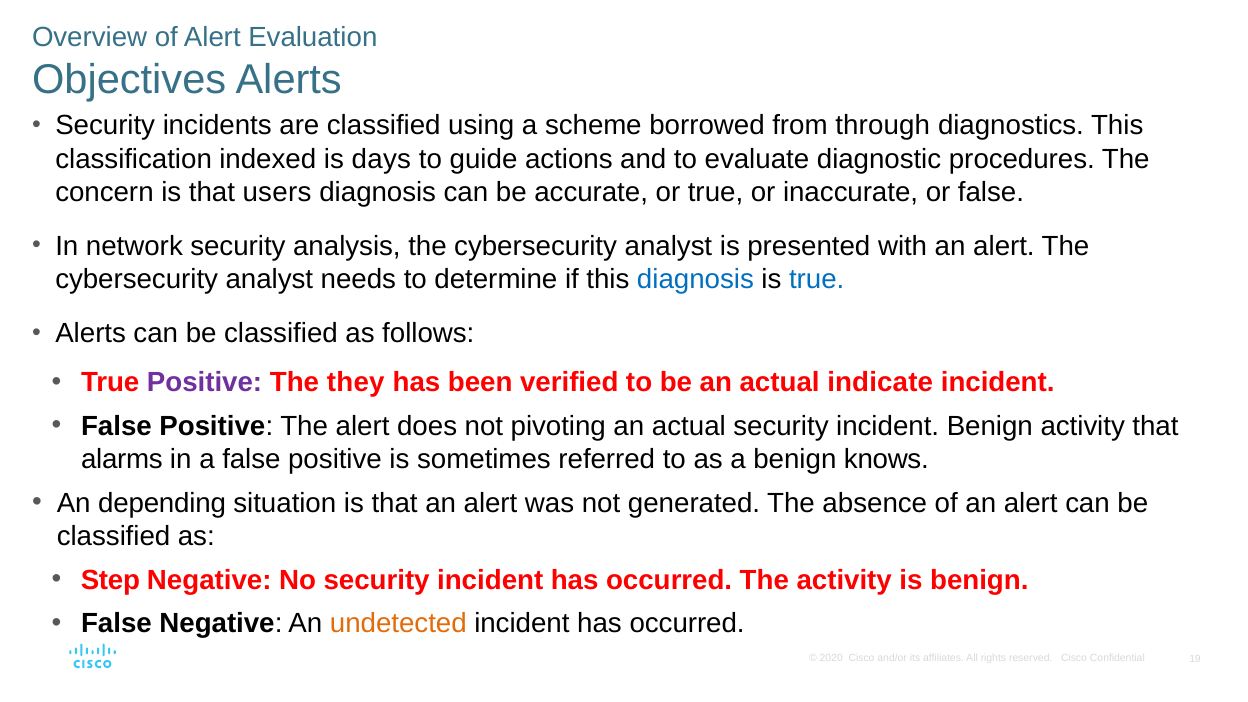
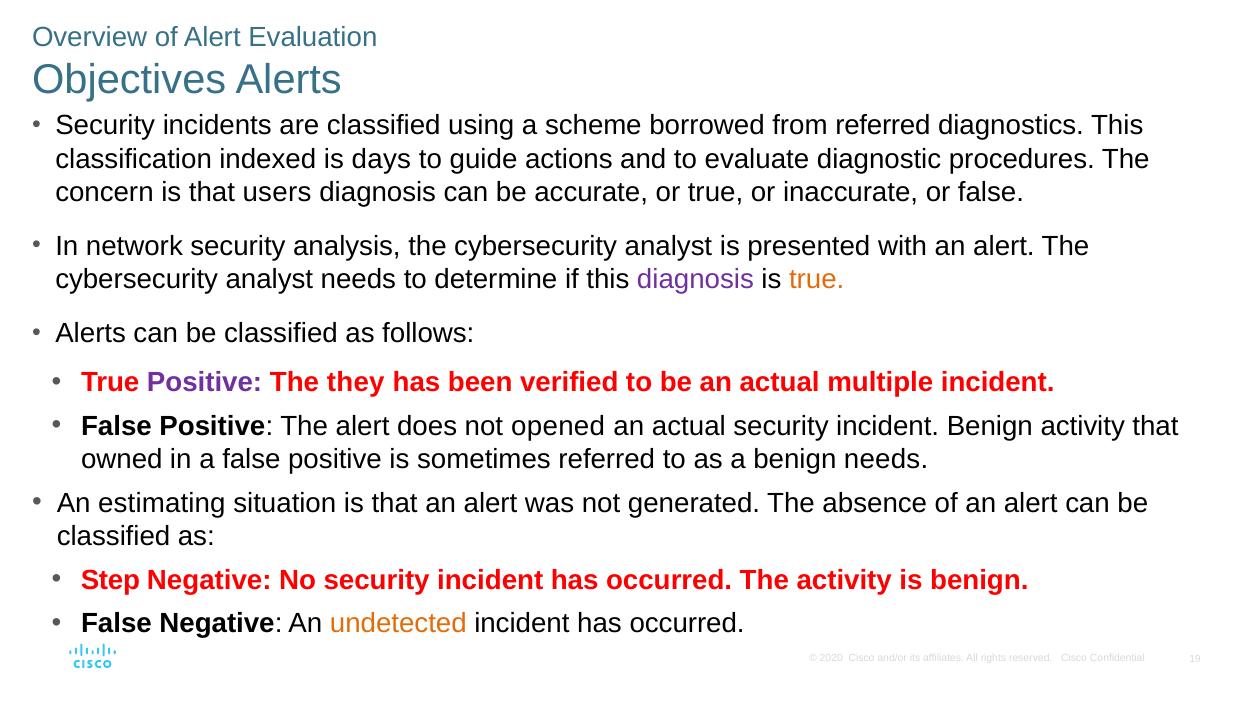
from through: through -> referred (883, 126)
diagnosis colour: blue -> purple (695, 280)
true colour: blue -> orange (817, 280)
indicate: indicate -> multiple (880, 383)
pivoting: pivoting -> opened (558, 426)
alarms: alarms -> owned (122, 459)
benign knows: knows -> needs (886, 459)
depending: depending -> estimating (162, 503)
